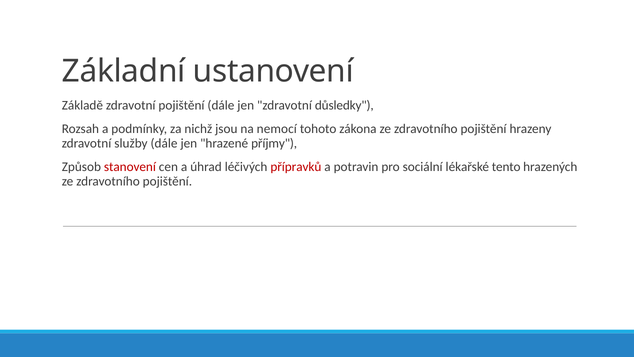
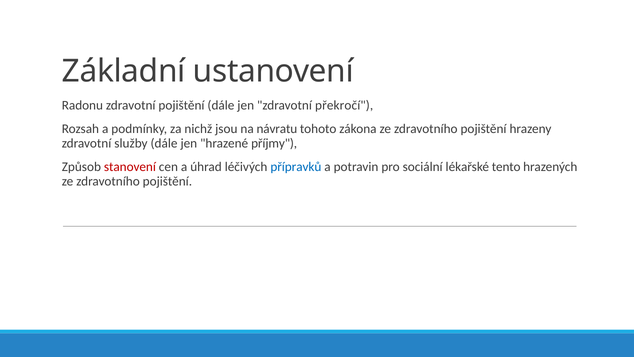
Základě: Základě -> Radonu (82, 105)
důsledky: důsledky -> překročí (344, 105)
nemocí: nemocí -> návratu (277, 129)
přípravků colour: red -> blue (296, 167)
